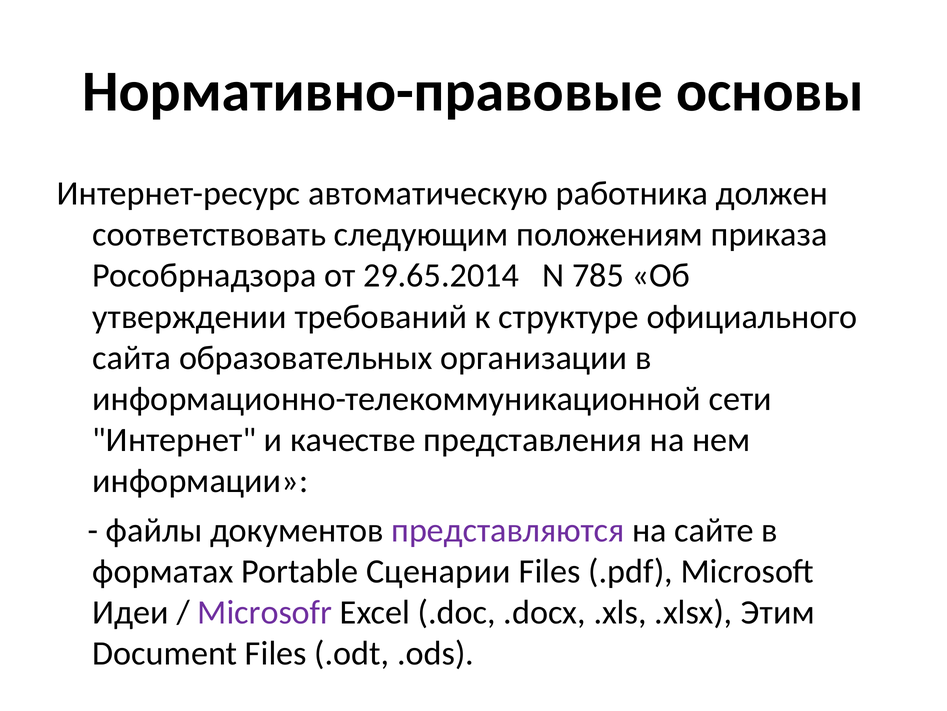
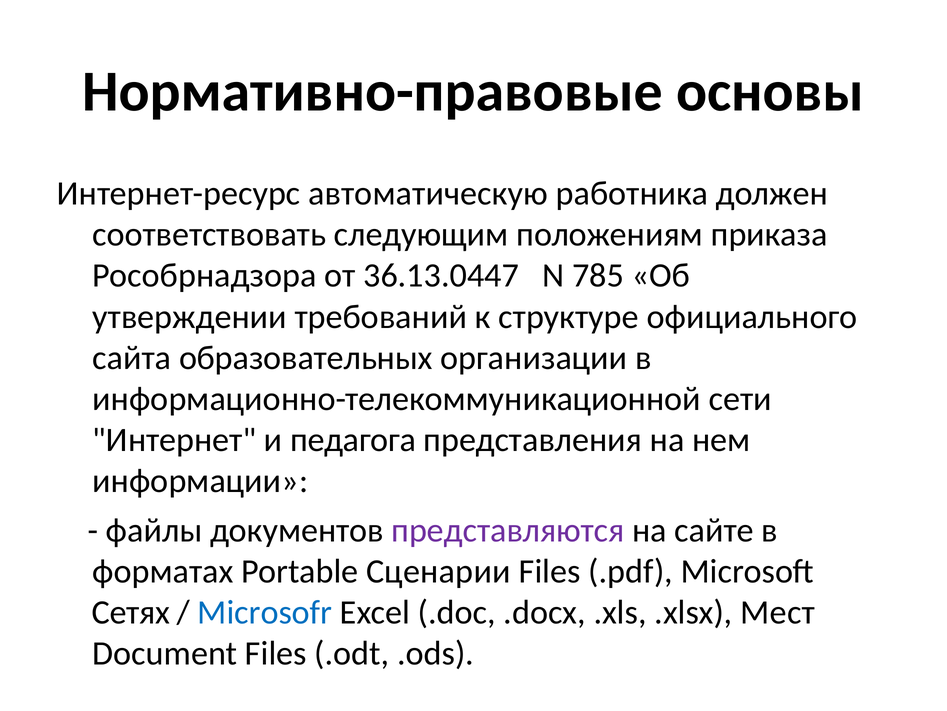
29.65.2014: 29.65.2014 -> 36.13.0447 (441, 275)
качестве: качестве -> педагога (353, 439)
Идеи: Идеи -> Сетях (131, 612)
Microsofr colour: purple -> blue (265, 612)
Этим: Этим -> Мест (778, 612)
